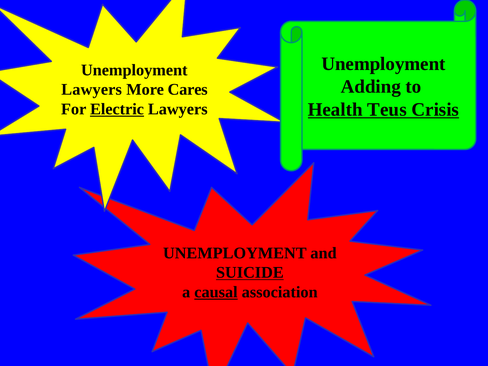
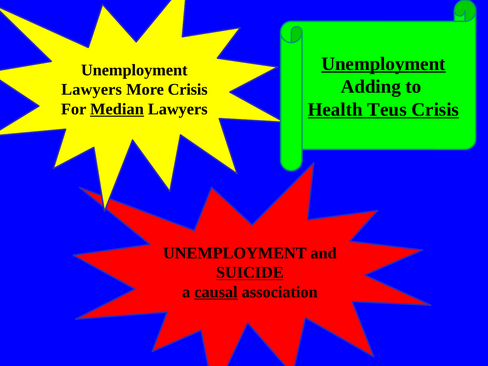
Unemployment underline: none -> present (383, 64)
More Cares: Cares -> Crisis (188, 90)
Electric: Electric -> Median (117, 109)
